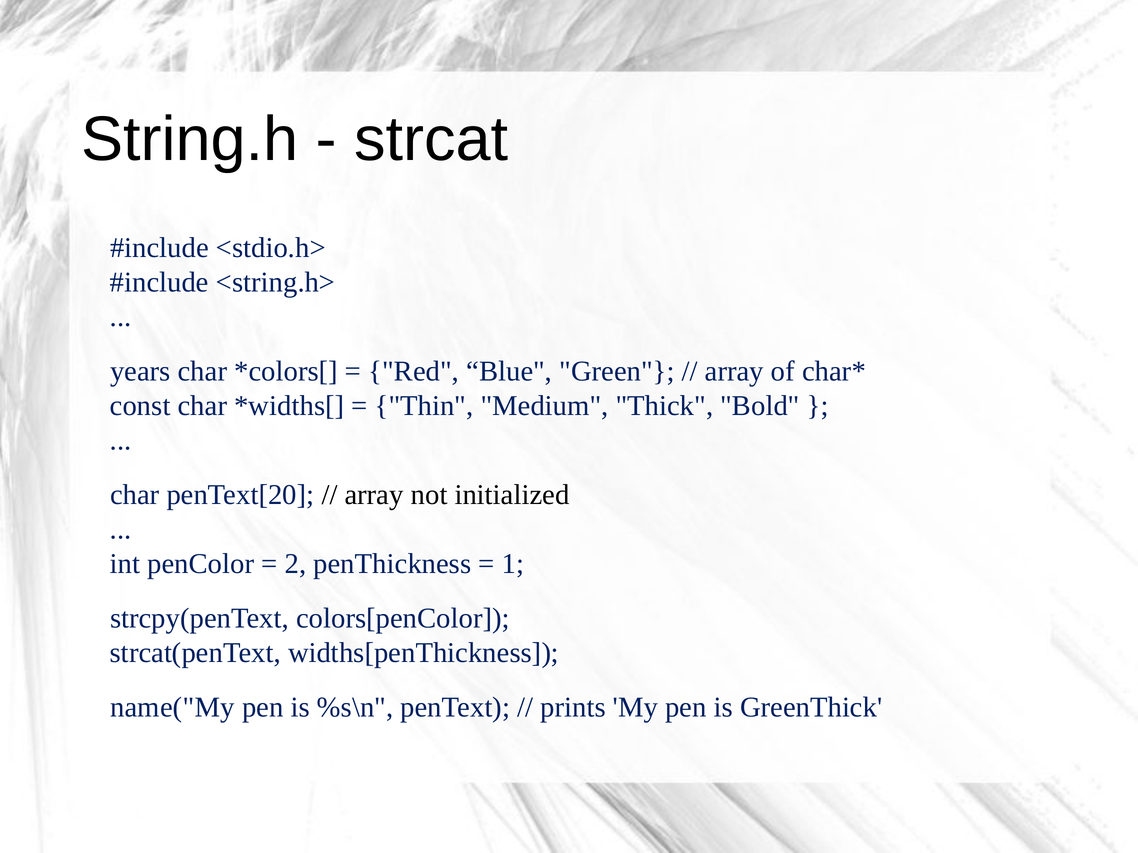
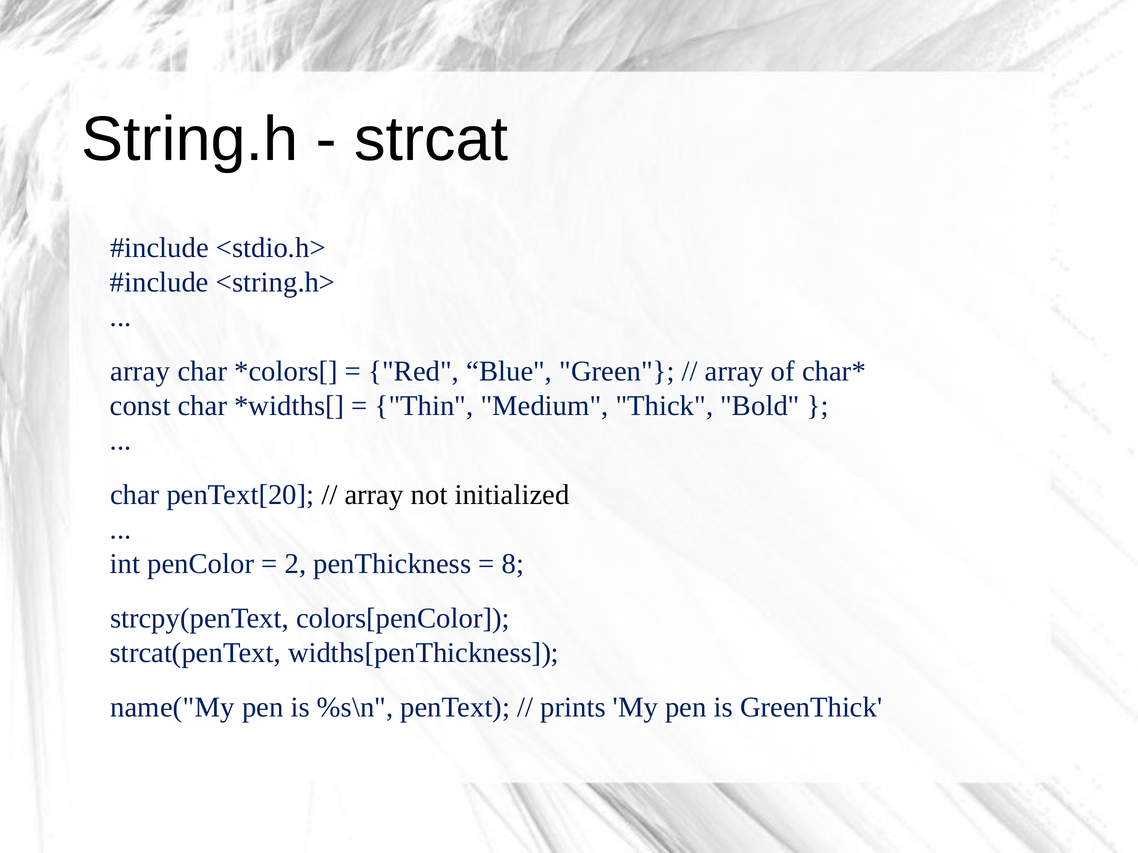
years: years -> array (140, 371)
1: 1 -> 8 (513, 564)
